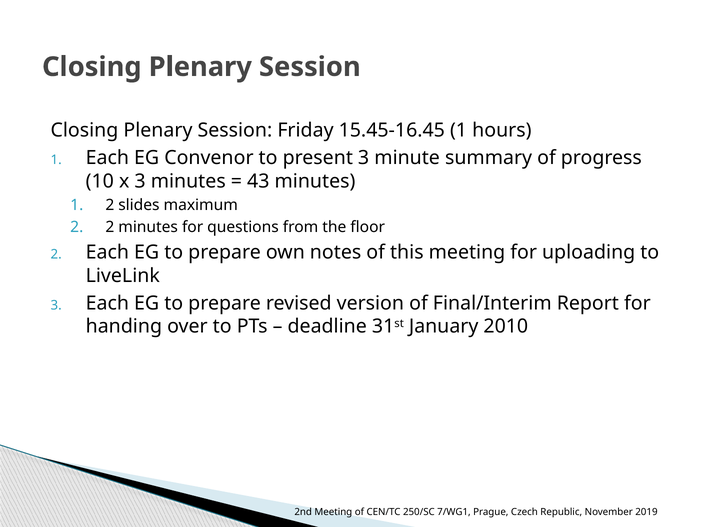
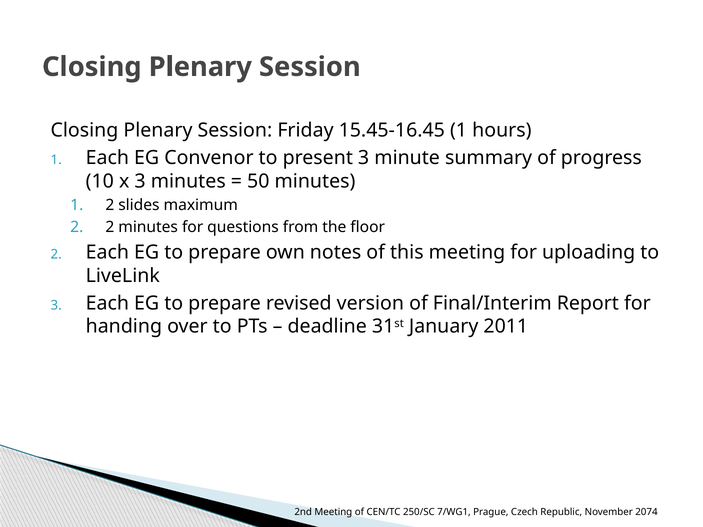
43: 43 -> 50 (258, 181)
2010: 2010 -> 2011 (506, 327)
2019: 2019 -> 2074 (646, 512)
